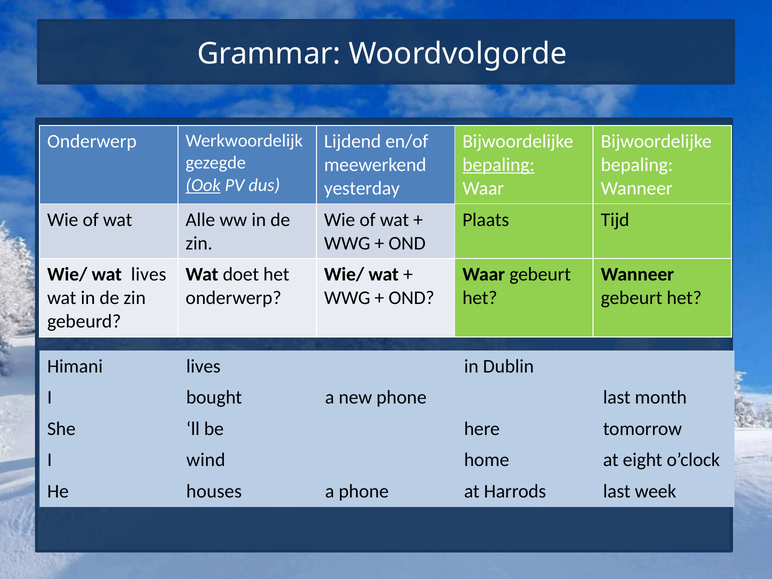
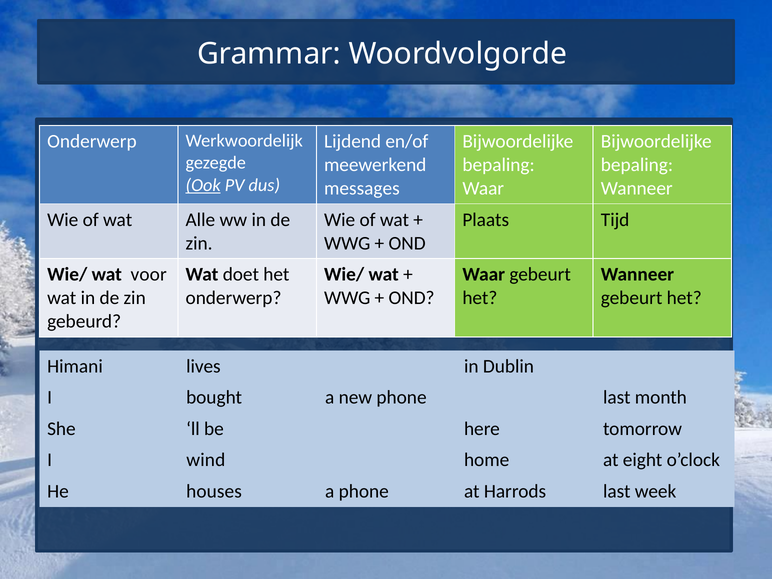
bepaling underline: present -> none (499, 165)
yesterday: yesterday -> messages (362, 188)
wat lives: lives -> voor (149, 274)
